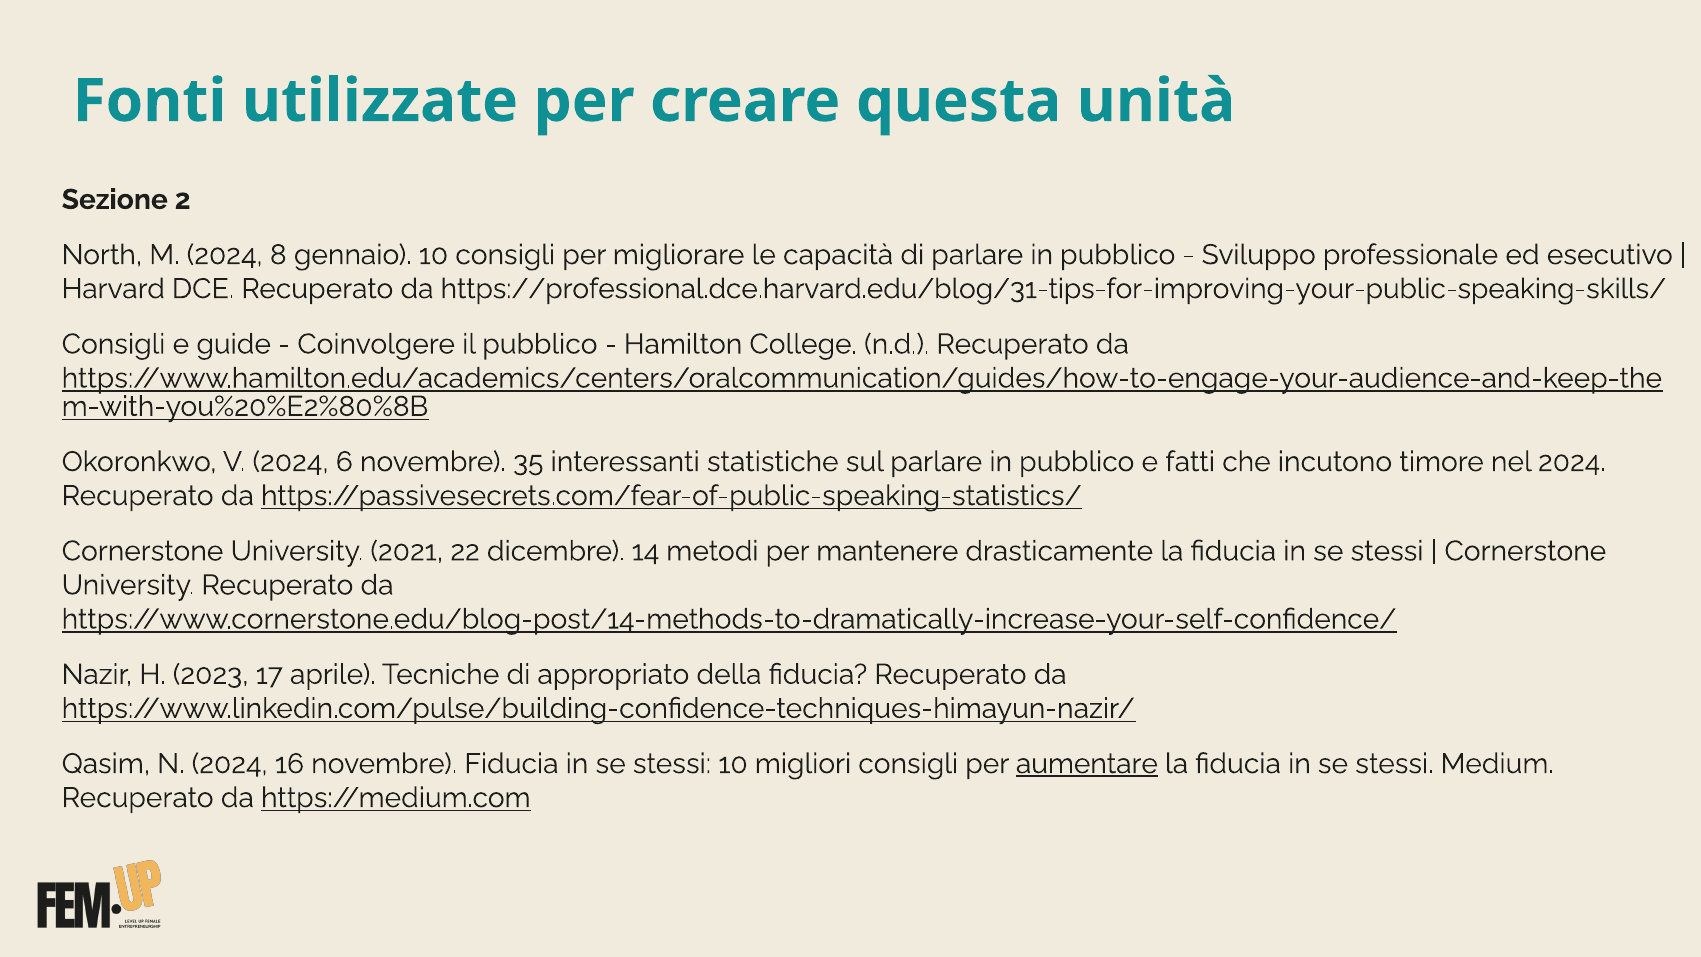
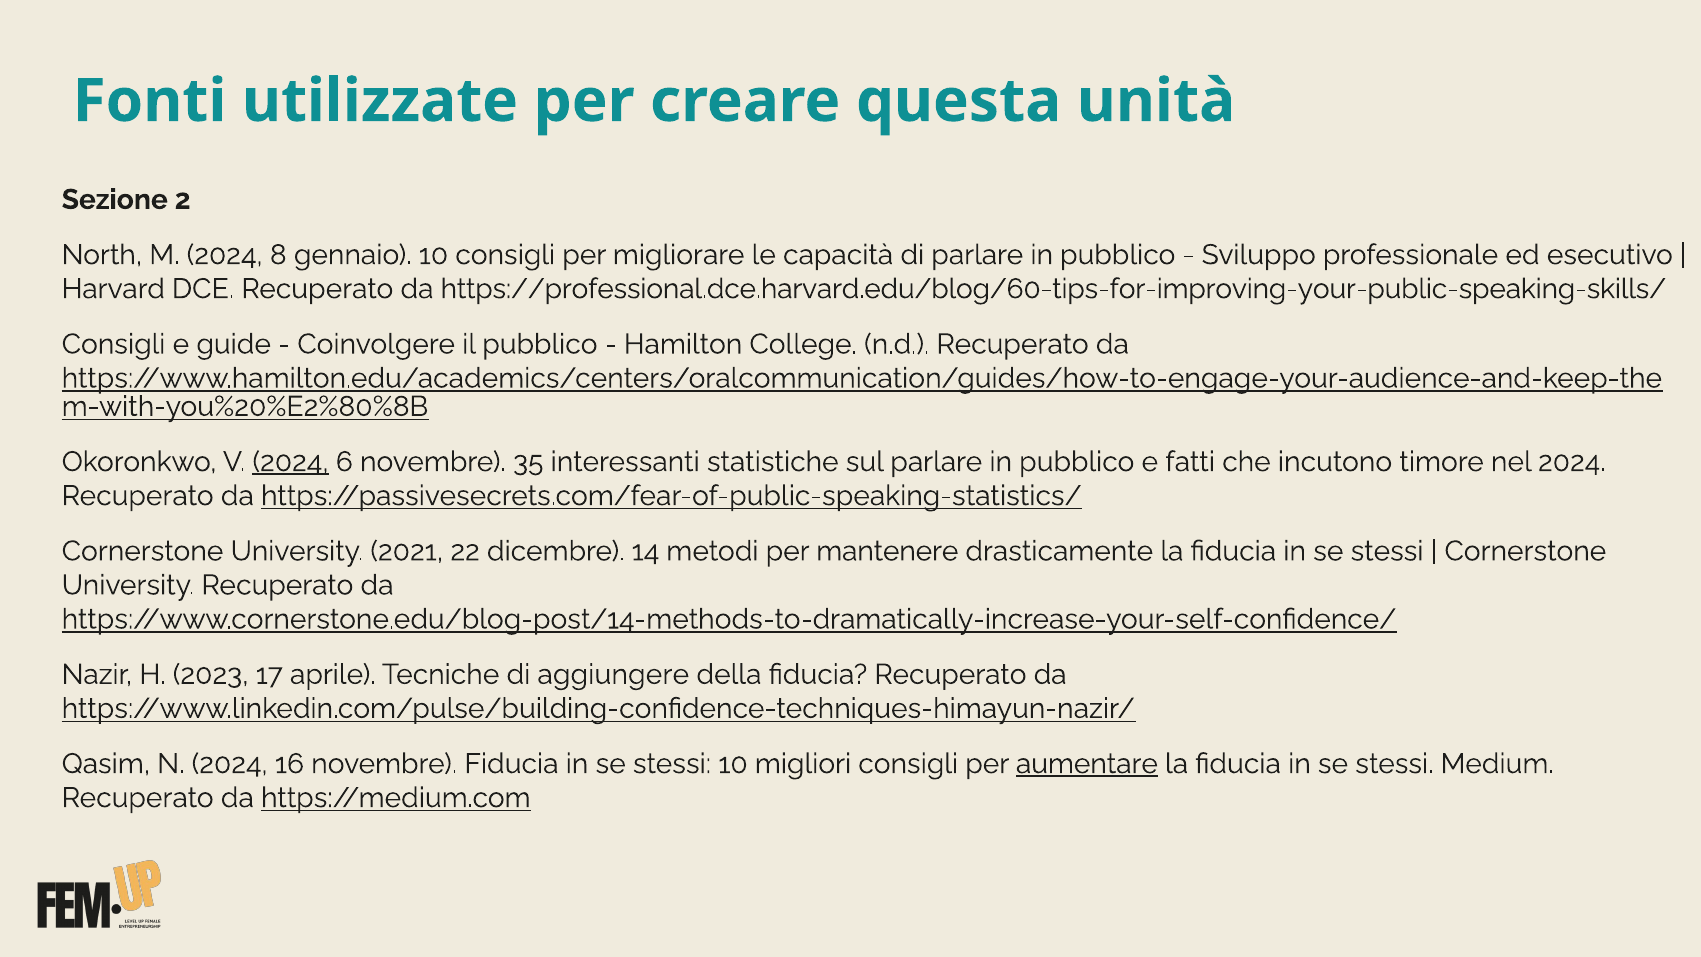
https://professional.dce.harvard.edu/blog/31-tips-for-improving-your-public-speaking-skills/: https://professional.dce.harvard.edu/blog/31-tips-for-improving-your-public-speaking-skills/ -> https://professional.dce.harvard.edu/blog/60-tips-for-improving-your-public-speaking-skills/ (1053, 289)
2024 underline: none -> present (291, 462)
appropriato: appropriato -> aggiungere (613, 674)
